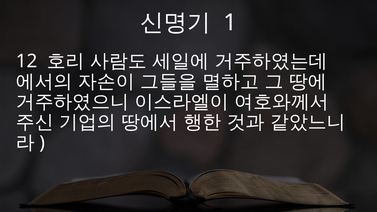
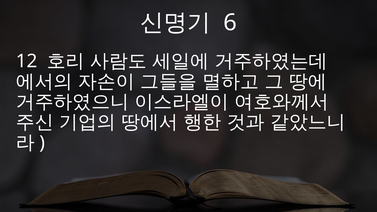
1: 1 -> 6 (230, 23)
